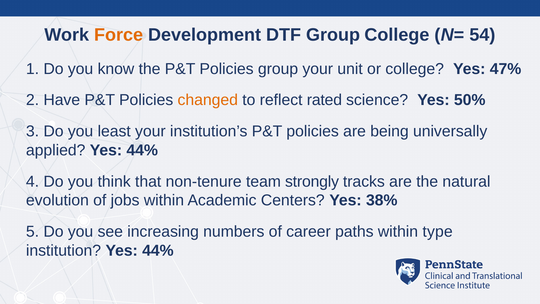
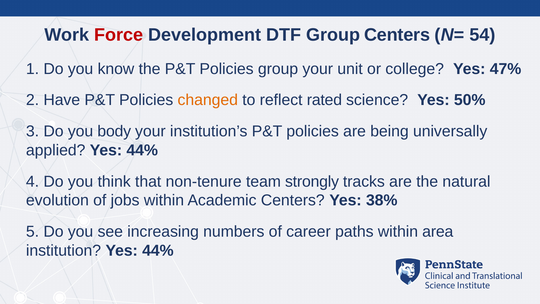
Force colour: orange -> red (119, 35)
Group College: College -> Centers (397, 35)
least: least -> body (114, 131)
type: type -> area (438, 231)
